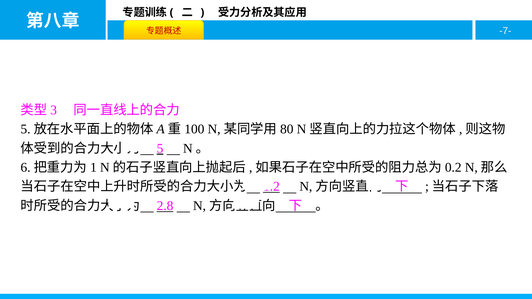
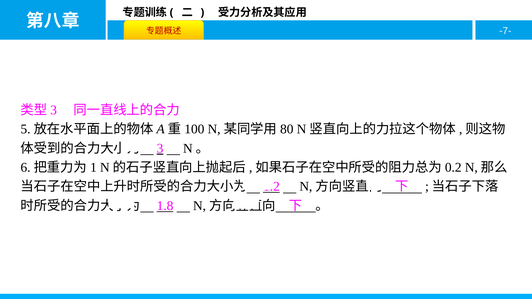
5: 5 -> 3 (160, 148)
2.8: 2.8 -> 1.8 (165, 206)
